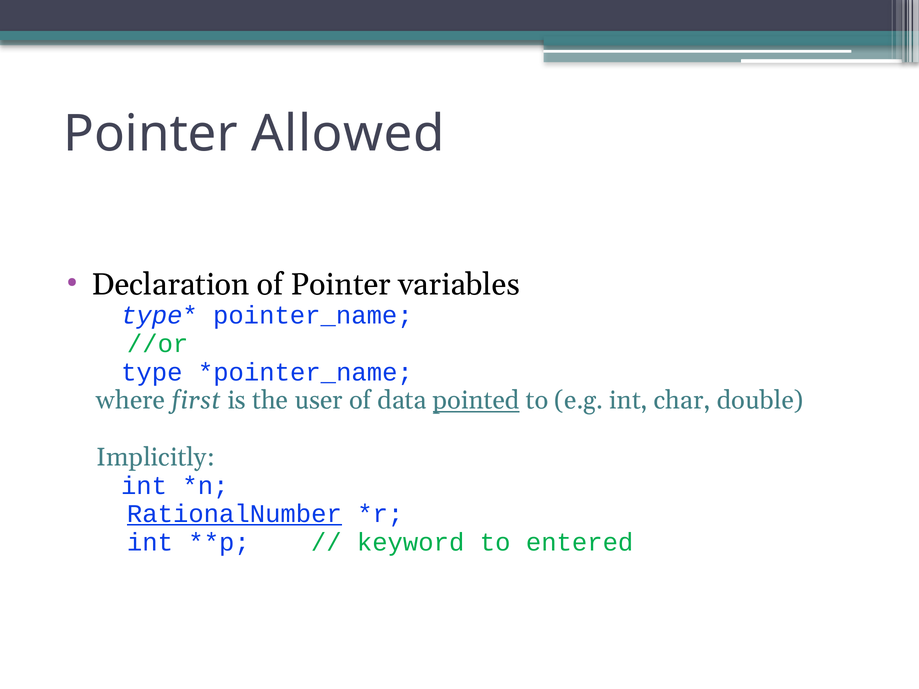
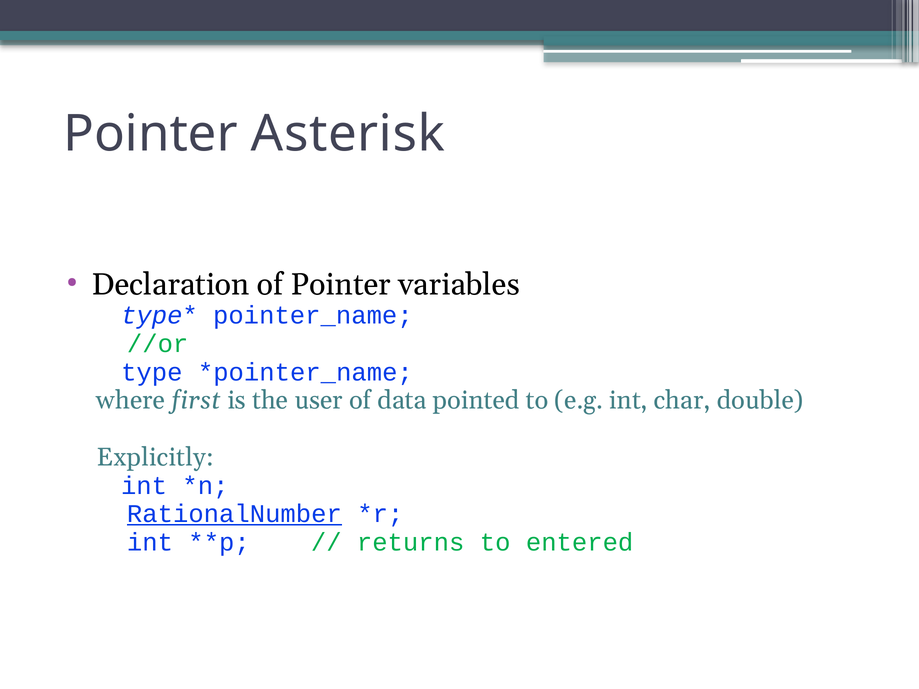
Allowed: Allowed -> Asterisk (348, 134)
pointed underline: present -> none (476, 401)
Implicitly: Implicitly -> Explicitly (155, 457)
keyword: keyword -> returns (411, 542)
